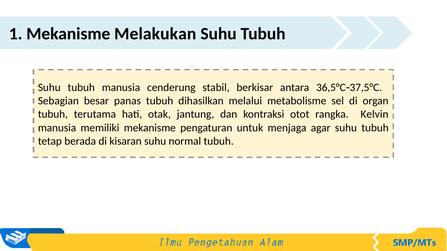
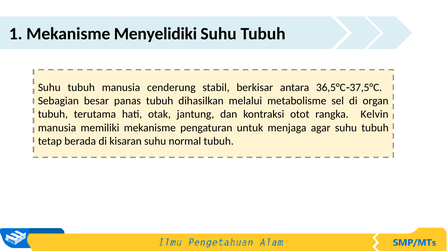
Melakukan: Melakukan -> Menyelidiki (155, 34)
